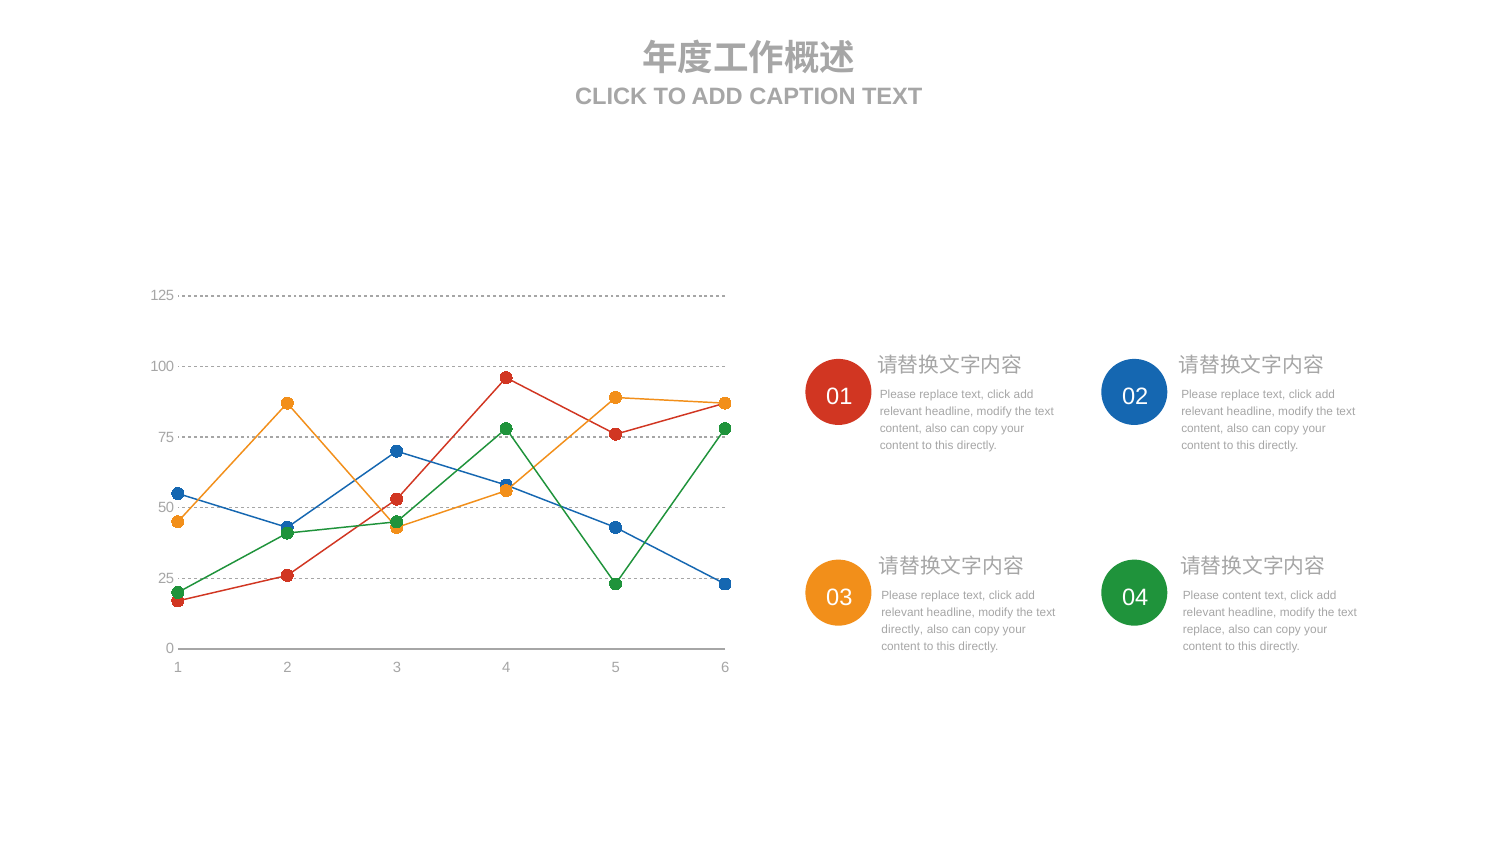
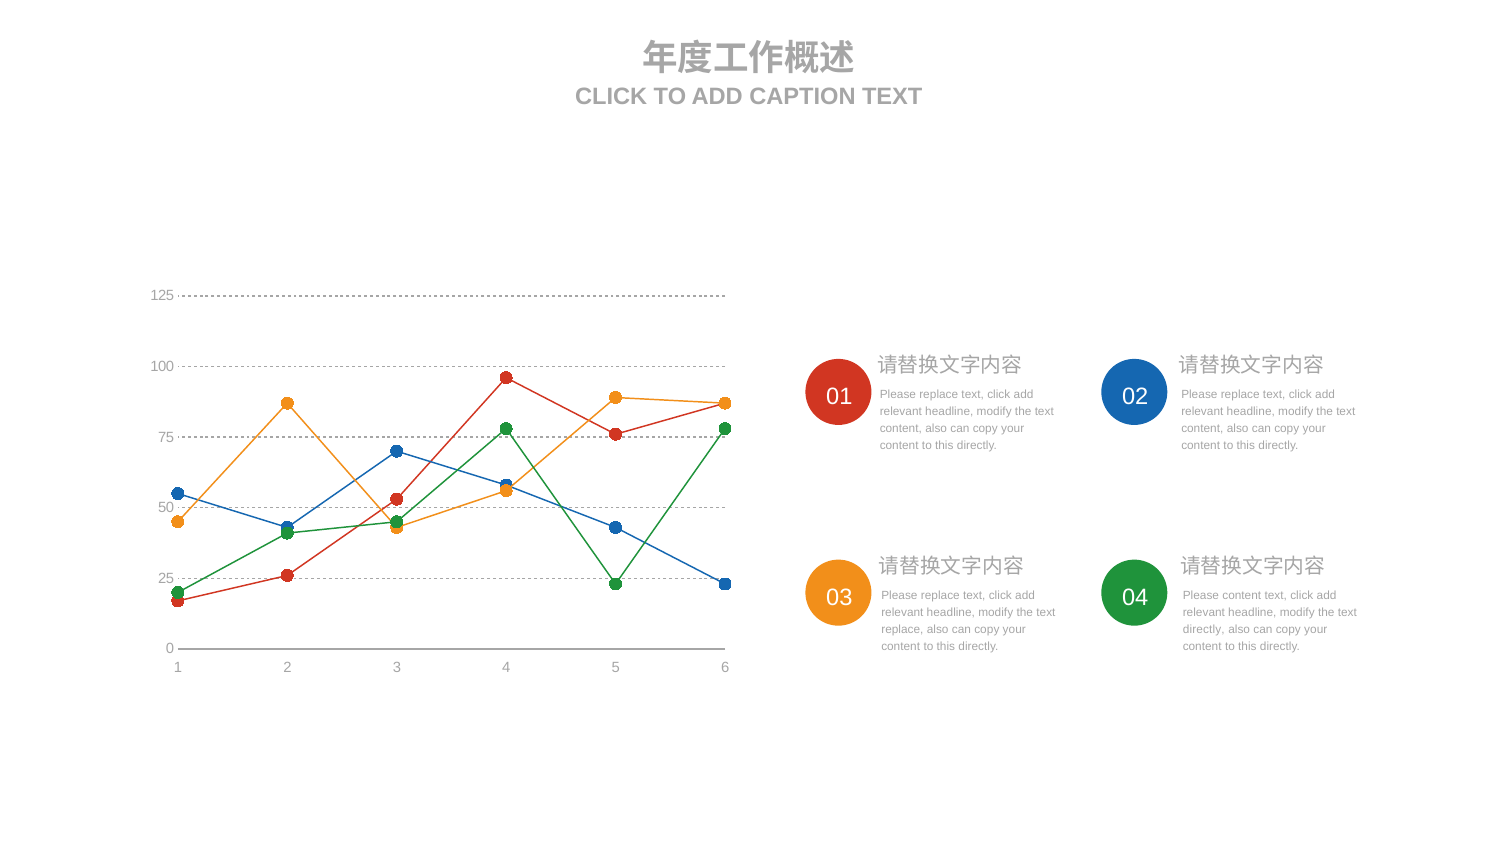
directly: directly -> replace (902, 629)
replace: replace -> directly (1204, 629)
